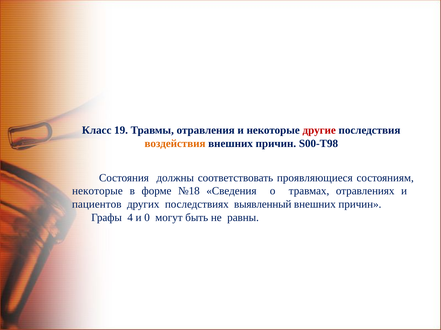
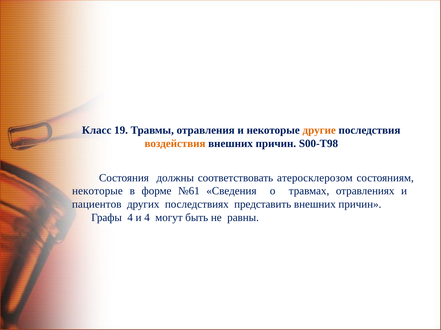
другие colour: red -> orange (319, 131)
проявляющиеся: проявляющиеся -> атеросклерозом (315, 178)
№18: №18 -> №61 (189, 191)
выявленный: выявленный -> представить (263, 205)
и 0: 0 -> 4 (147, 218)
